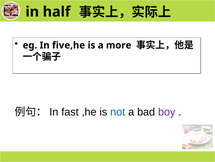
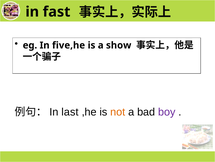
half: half -> fast (57, 12)
more: more -> show (119, 45)
fast: fast -> last (70, 111)
not colour: blue -> orange (118, 111)
